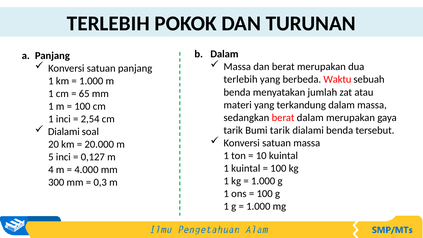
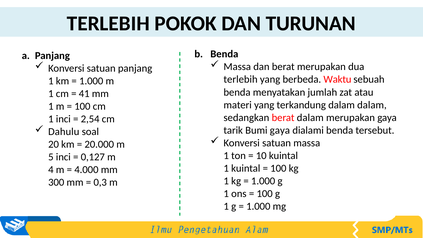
Dalam: Dalam -> Benda (224, 54)
65: 65 -> 41 (84, 94)
dalam massa: massa -> dalam (372, 105)
Bumi tarik: tarik -> gaya (280, 130)
Dialami: Dialami -> Dahulu (64, 132)
